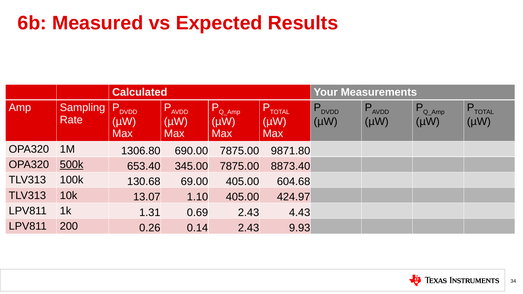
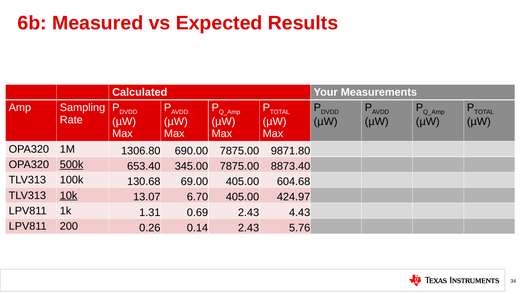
10k underline: none -> present (69, 196)
1.10: 1.10 -> 6.70 (197, 197)
9.93: 9.93 -> 5.76 (300, 228)
